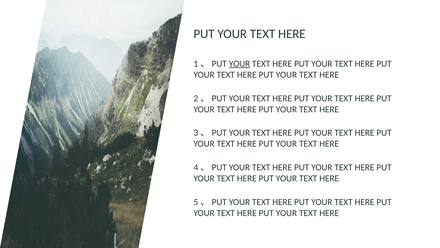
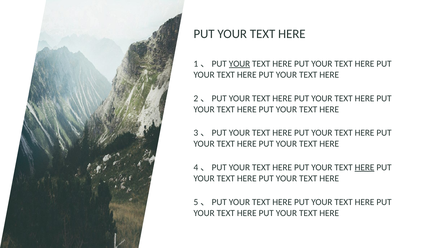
HERE underline: none -> present (365, 167)
